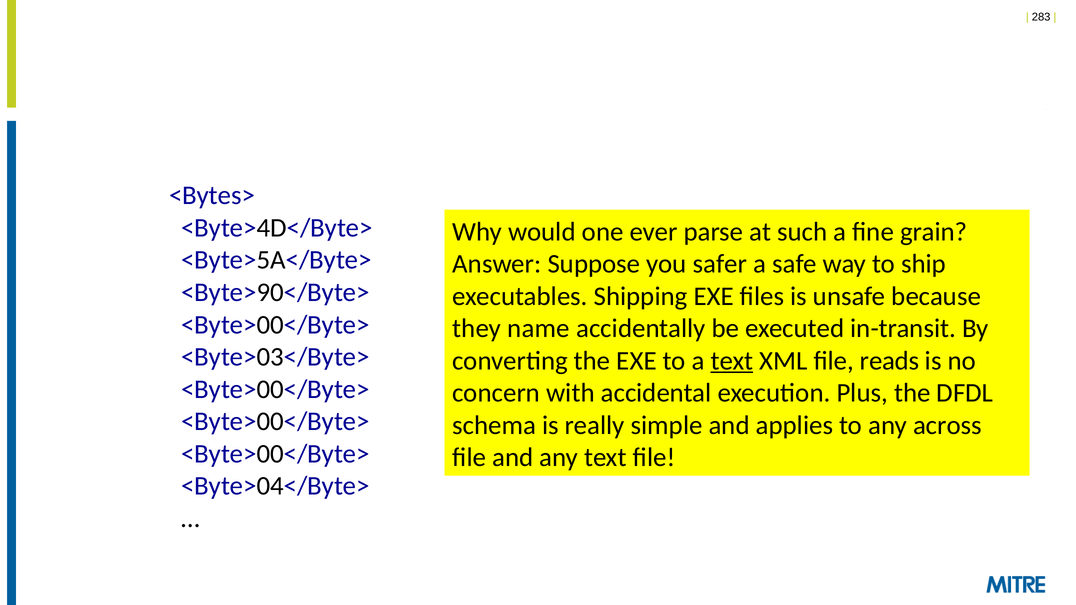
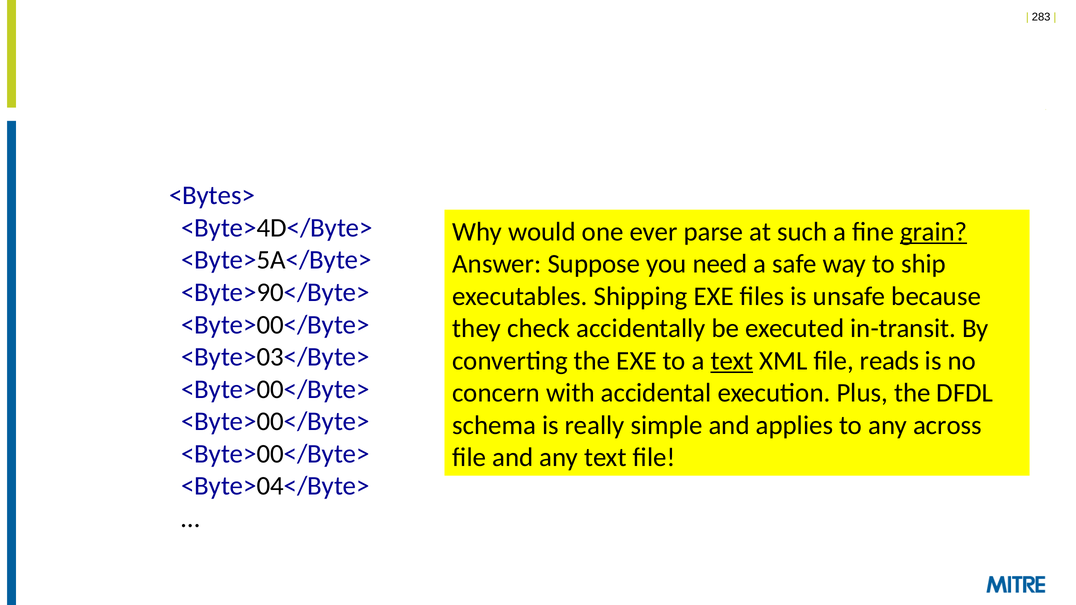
grain underline: none -> present (934, 232)
safer: safer -> need (720, 264)
name: name -> check (539, 329)
